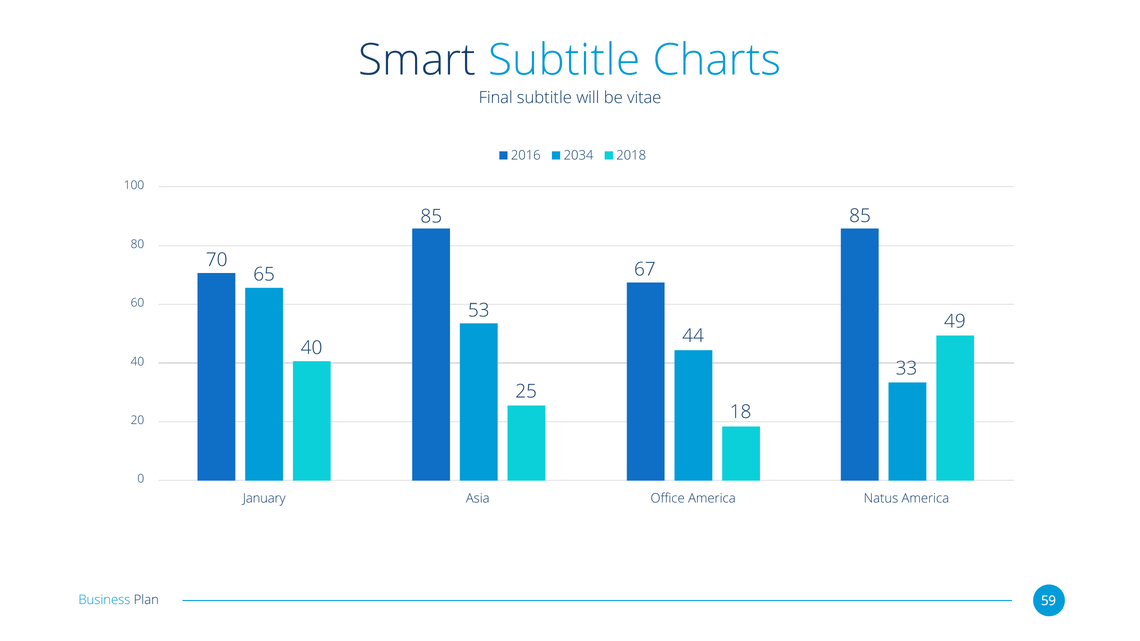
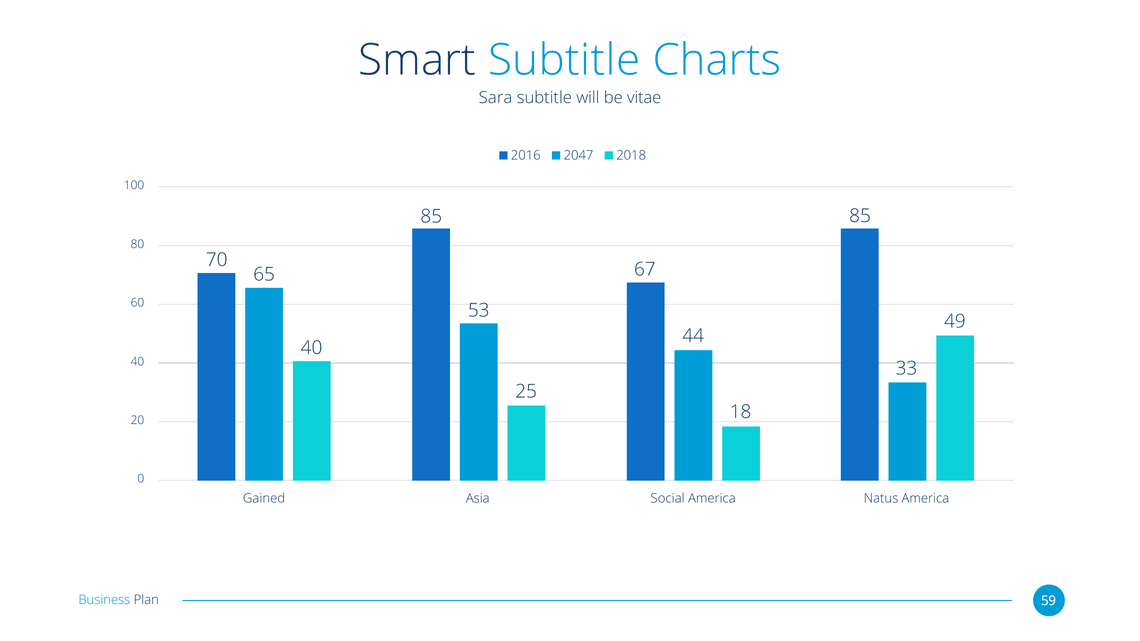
Final: Final -> Sara (496, 98)
2034: 2034 -> 2047 (579, 156)
January: January -> Gained (264, 499)
Office: Office -> Social (668, 499)
